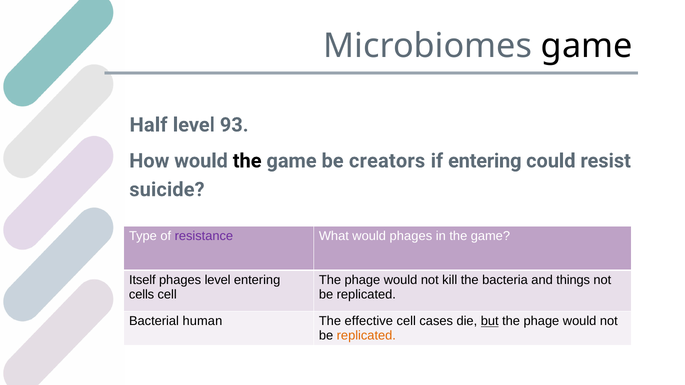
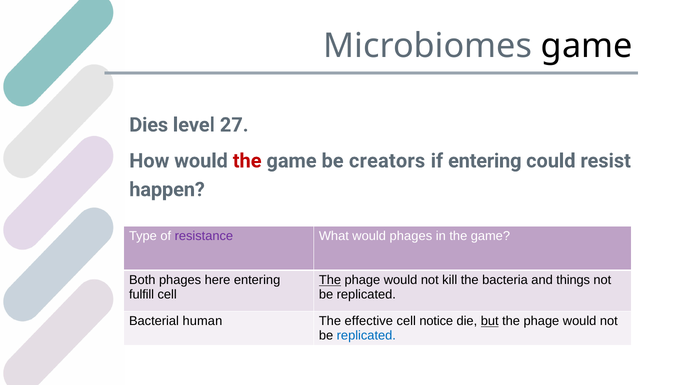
Half: Half -> Dies (149, 125)
93: 93 -> 27 (234, 125)
the colour: black -> red (247, 161)
suicide: suicide -> happen (167, 190)
Itself: Itself -> Both (142, 280)
phages level: level -> here (218, 280)
The underline: none -> present (330, 280)
cells: cells -> fulfill (142, 295)
cases: cases -> notice (436, 321)
replicated colour: orange -> blue (366, 336)
